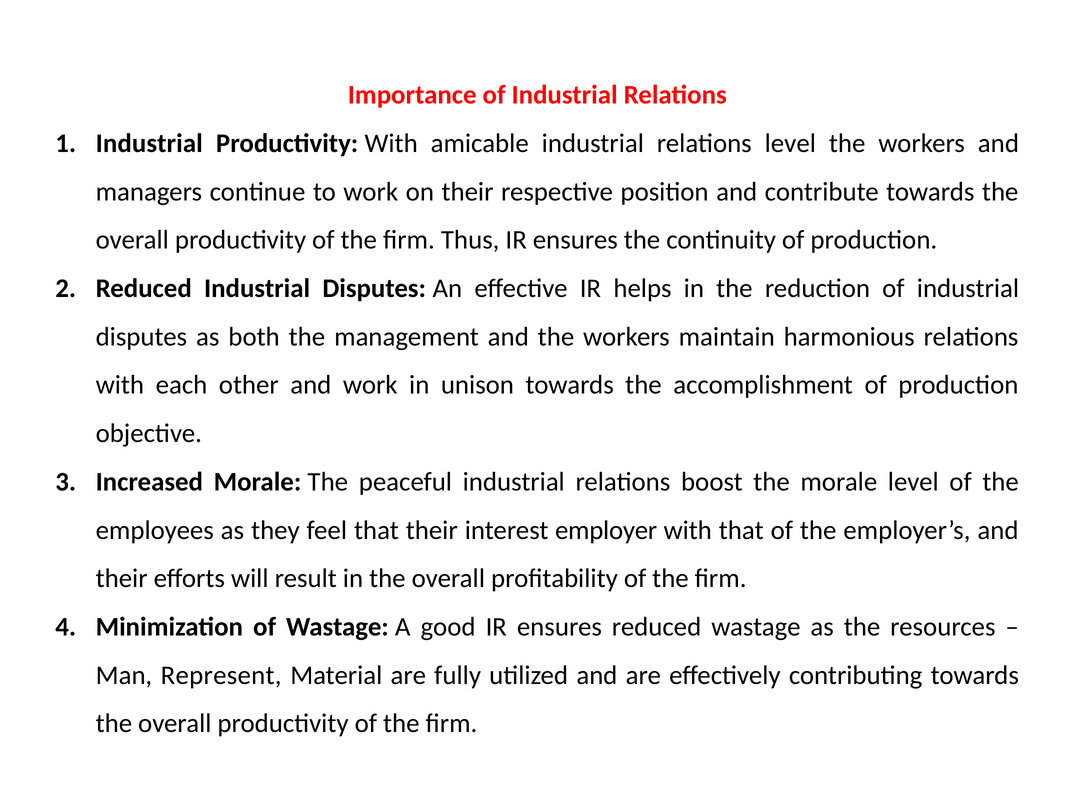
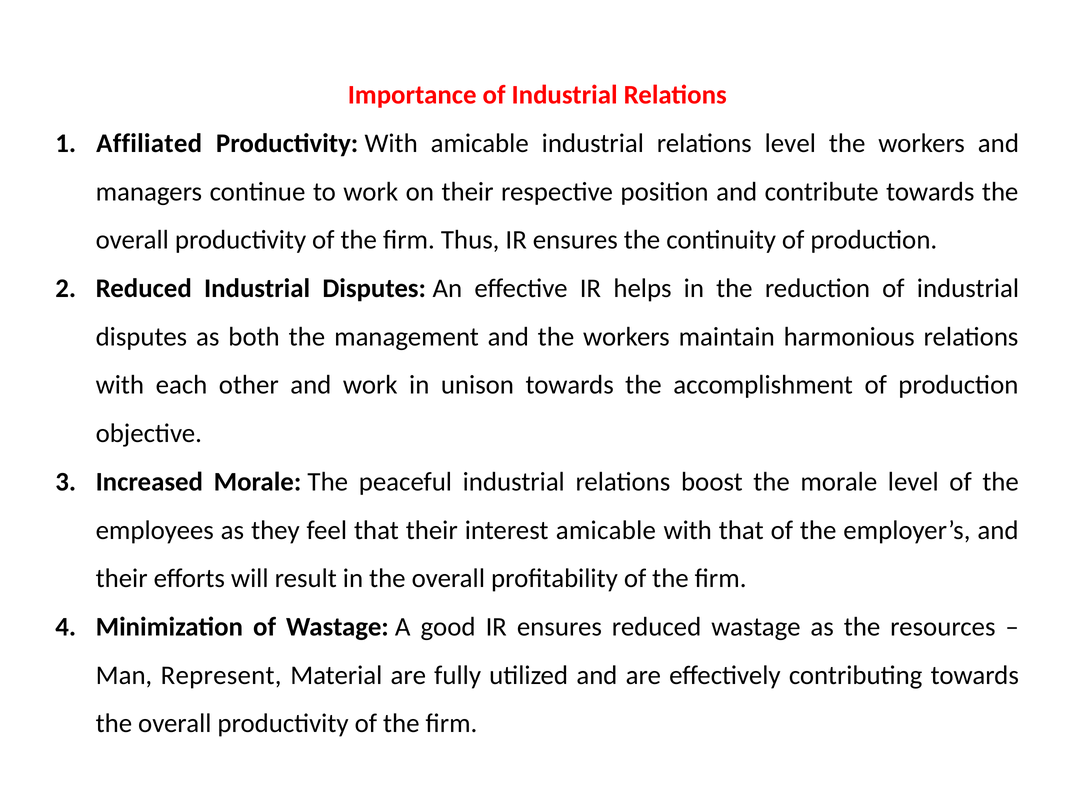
Industrial: Industrial -> Affiliated (149, 143)
interest employer: employer -> amicable (606, 530)
